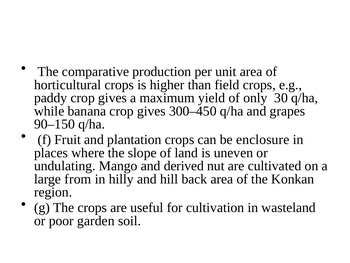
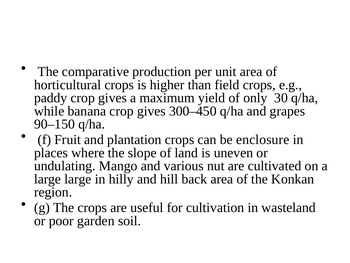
derived: derived -> various (184, 166)
large from: from -> large (78, 179)
